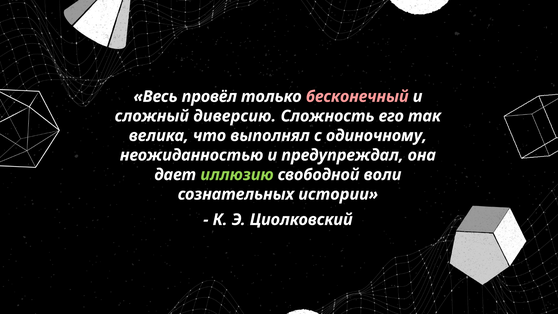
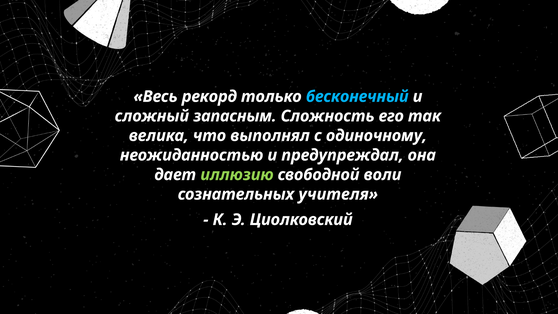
провёл: провёл -> рекорд (209, 97)
бесконечный colour: pink -> light blue (357, 97)
диверсию: диверсию -> запасным (235, 116)
истории: истории -> учителя (338, 194)
